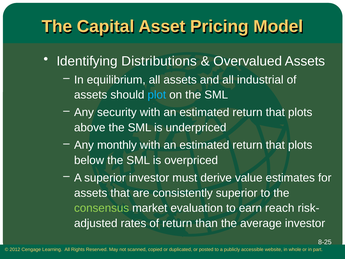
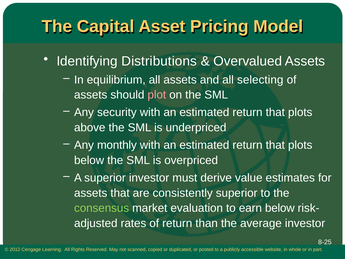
industrial: industrial -> selecting (260, 80)
plot colour: light blue -> pink (157, 95)
earn reach: reach -> below (280, 208)
